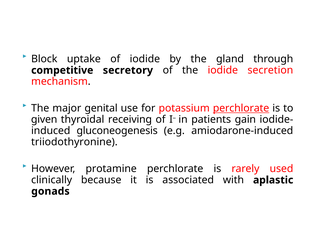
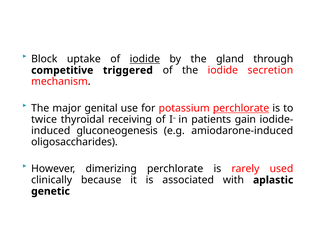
iodide underline: none -> present (145, 59)
secretory: secretory -> triggered (128, 70)
given: given -> twice (44, 120)
triiodothyronine: triiodothyronine -> oligosaccharides (74, 142)
protamine: protamine -> dimerizing (111, 169)
gonads: gonads -> genetic (50, 191)
